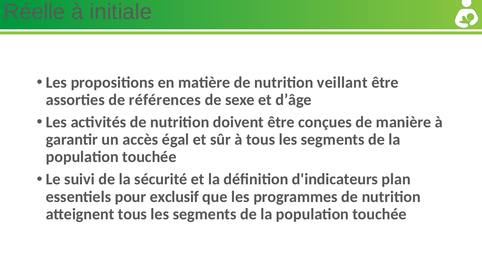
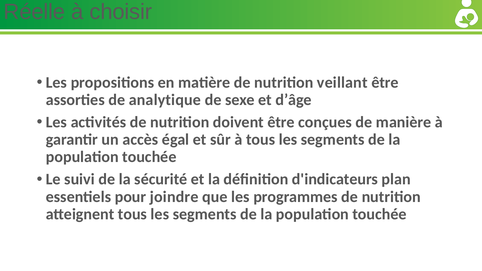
initiale: initiale -> choisir (121, 12)
références: références -> analytique (165, 100)
exclusif: exclusif -> joindre (174, 197)
